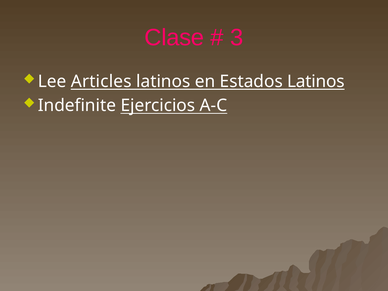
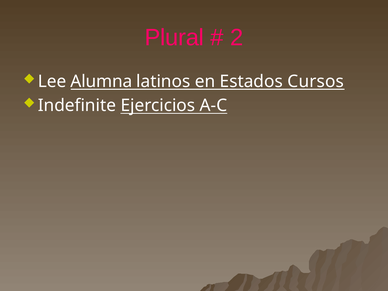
Clase: Clase -> Plural (174, 38)
3: 3 -> 2 (237, 38)
Articles: Articles -> Alumna (101, 81)
Estados Latinos: Latinos -> Cursos (316, 81)
